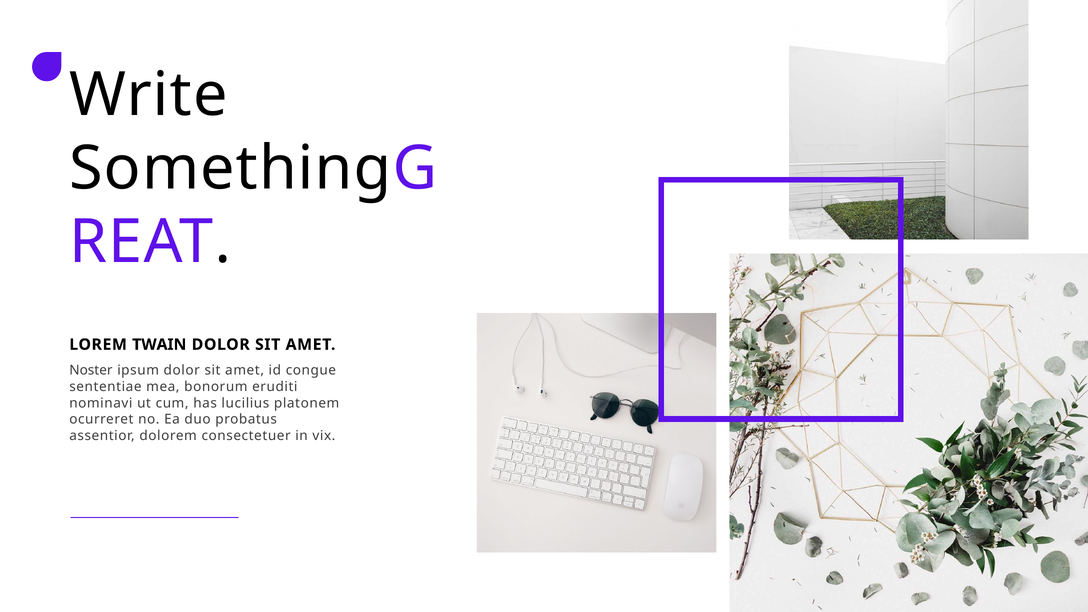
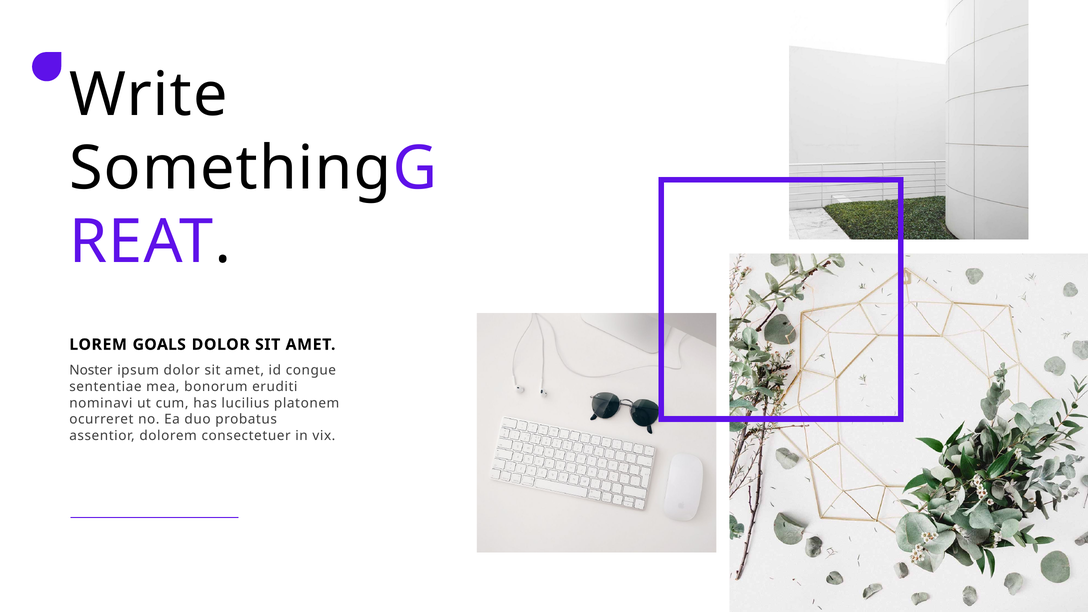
TWAIN: TWAIN -> GOALS (159, 345)
